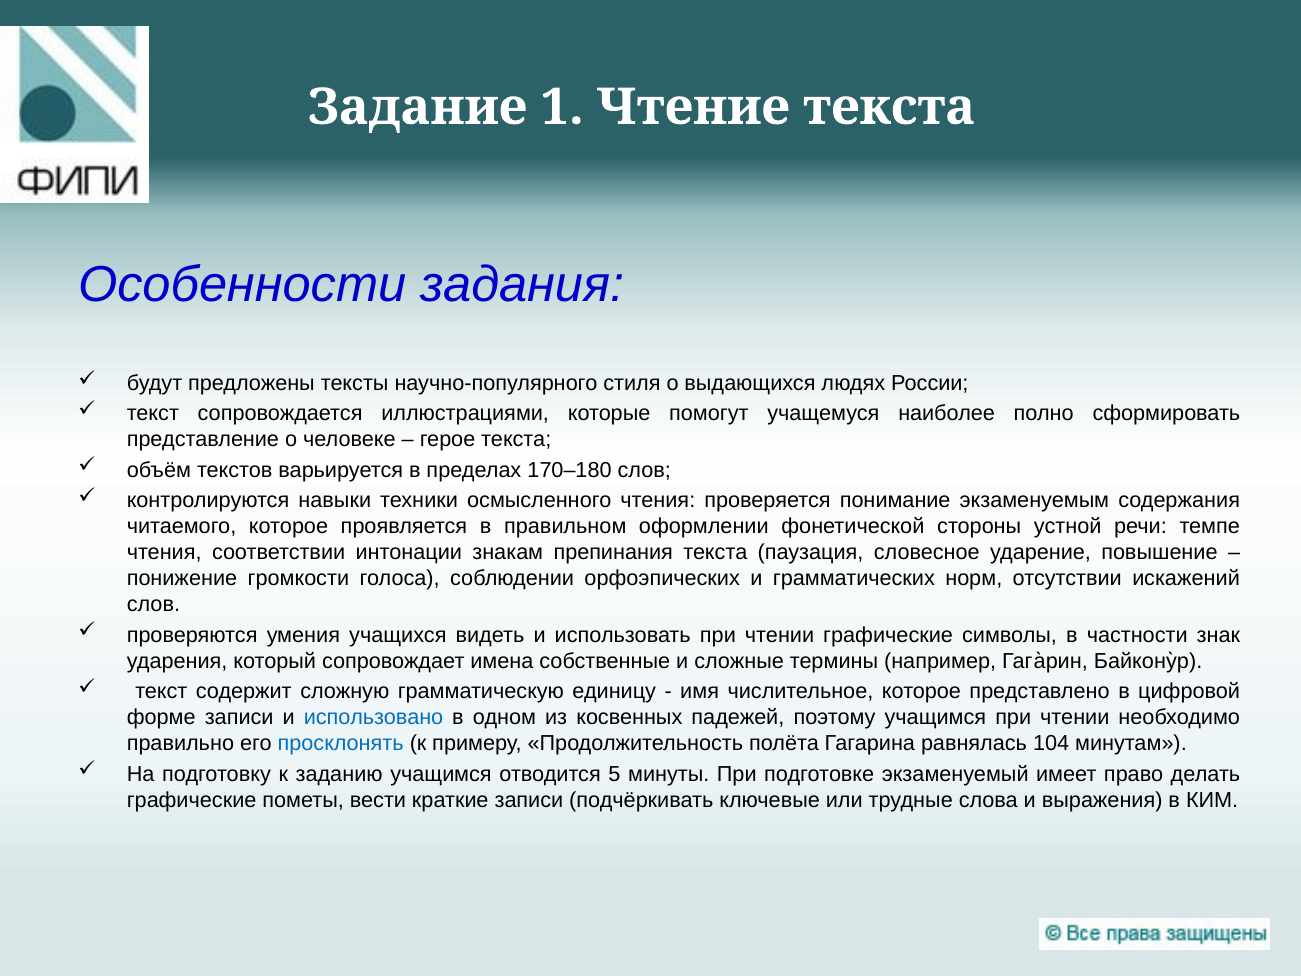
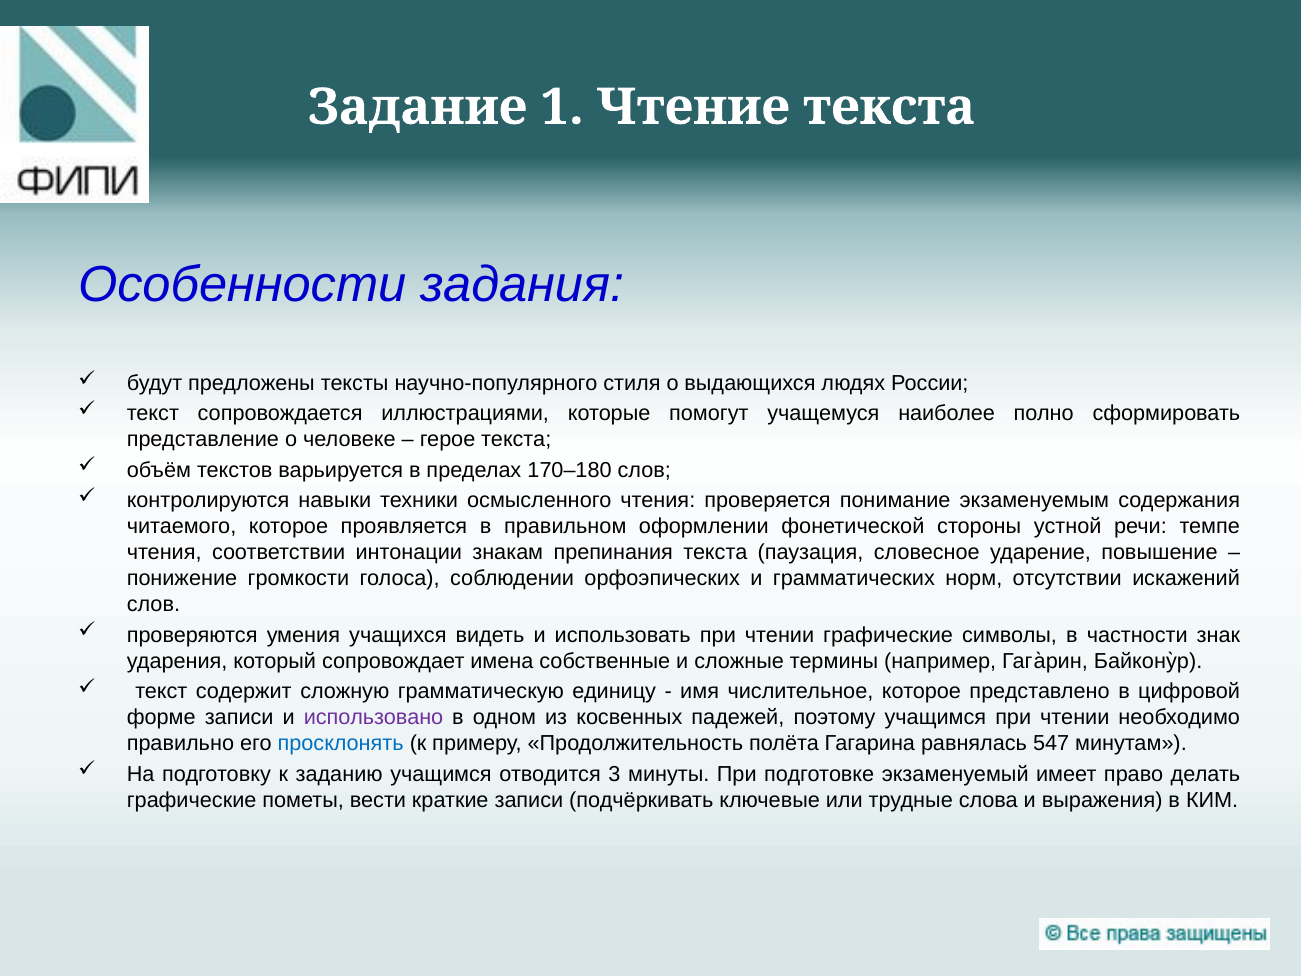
использовано colour: blue -> purple (374, 717)
104: 104 -> 547 (1051, 743)
5: 5 -> 3 (614, 774)
